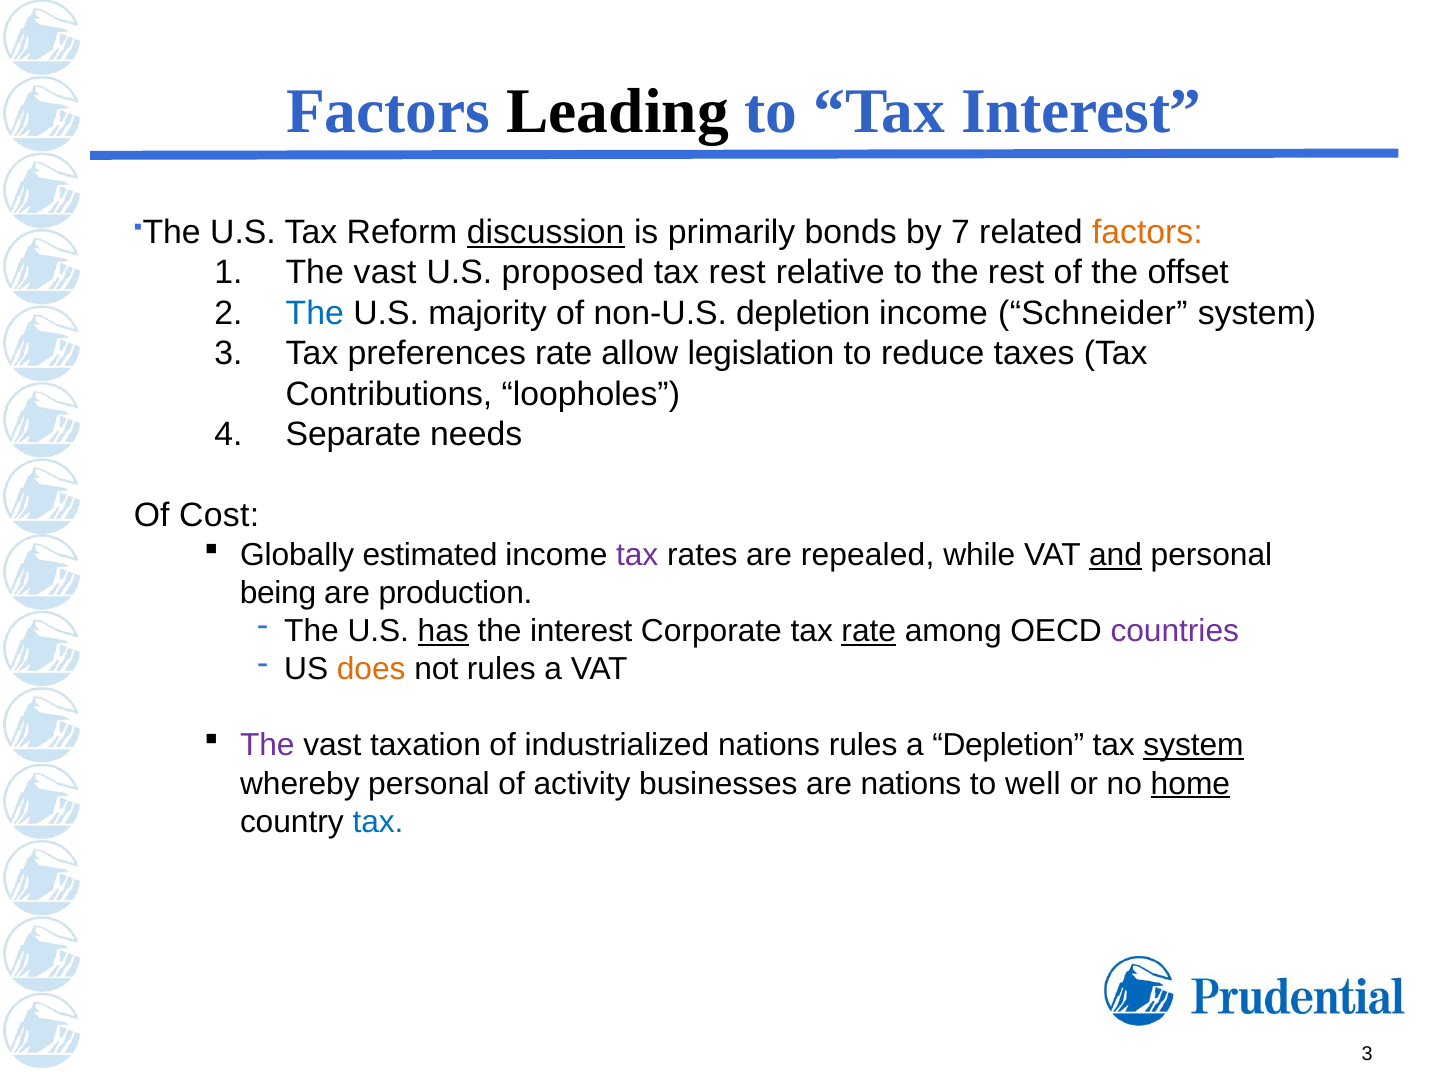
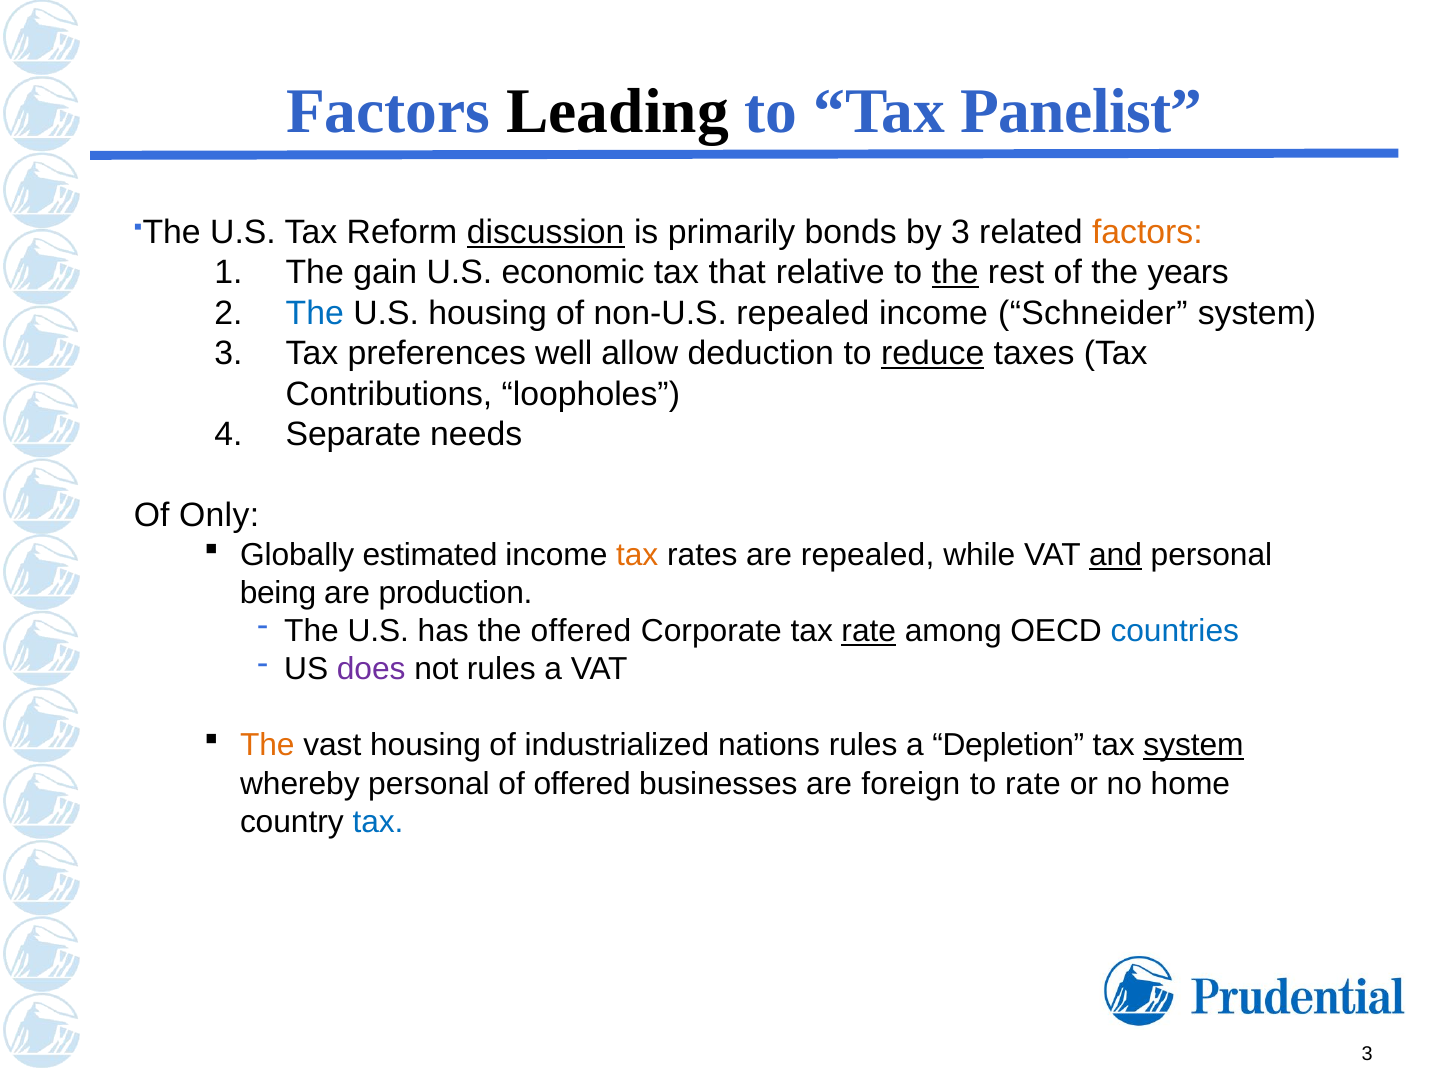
Tax Interest: Interest -> Panelist (1082, 111)
by 7: 7 -> 3 (961, 232)
vast: vast -> gain (385, 273)
proposed: proposed -> economic (573, 273)
tax rest: rest -> that (737, 273)
the underline: none -> present (955, 273)
offset: offset -> years (1188, 273)
U.S majority: majority -> housing (488, 313)
non-U.S depletion: depletion -> repealed (803, 313)
preferences rate: rate -> well (564, 354)
legislation: legislation -> deduction (761, 354)
reduce underline: none -> present (933, 354)
Cost: Cost -> Only (219, 516)
tax colour: purple -> orange (637, 555)
has underline: present -> none (443, 631)
the interest: interest -> offered (581, 631)
countries colour: purple -> blue (1175, 631)
does colour: orange -> purple (371, 669)
The colour: purple -> orange (267, 745)
vast taxation: taxation -> housing (426, 745)
of activity: activity -> offered (582, 783)
are nations: nations -> foreign (911, 783)
to well: well -> rate (1033, 783)
home underline: present -> none (1190, 783)
